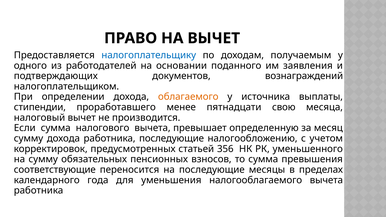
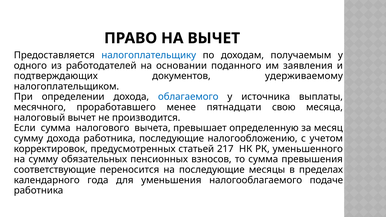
вознаграждений: вознаграждений -> удерживаемому (304, 76)
облагаемого colour: orange -> blue (188, 97)
стипендии: стипендии -> месячного (40, 107)
356: 356 -> 217 (225, 149)
налогооблагаемого вычета: вычета -> подаче (326, 180)
